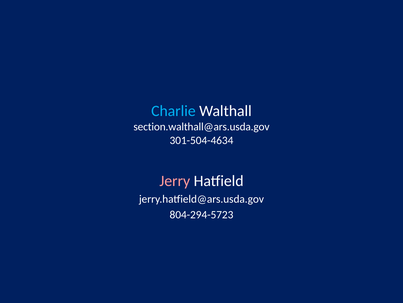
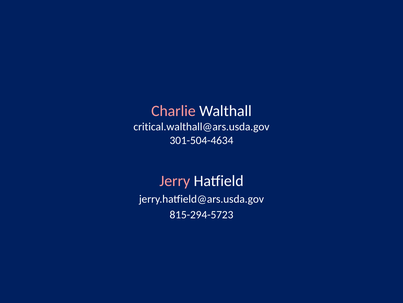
Charlie colour: light blue -> pink (173, 111)
section.walthall@ars.usda.gov: section.walthall@ars.usda.gov -> critical.walthall@ars.usda.gov (201, 127)
804-294-5723: 804-294-5723 -> 815-294-5723 (201, 214)
